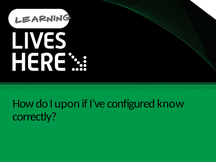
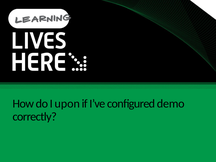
know: know -> demo (171, 104)
